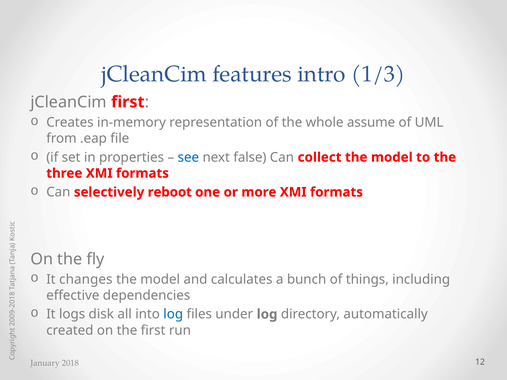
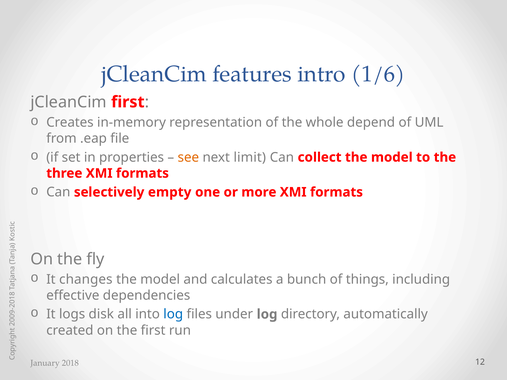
1/3: 1/3 -> 1/6 (378, 74)
assume: assume -> depend (371, 122)
see colour: blue -> orange (188, 157)
false: false -> limit (250, 157)
reboot: reboot -> empty (170, 192)
